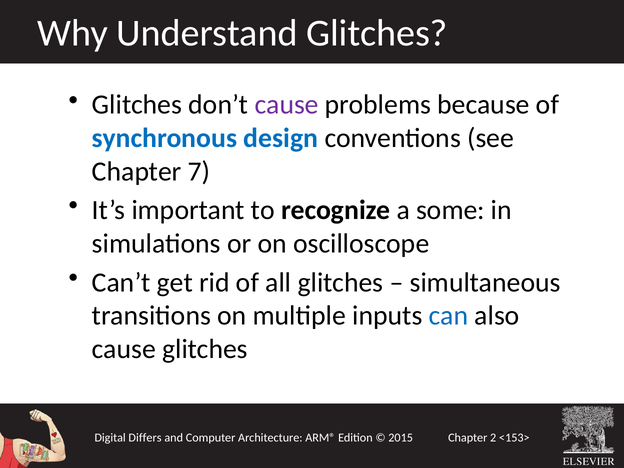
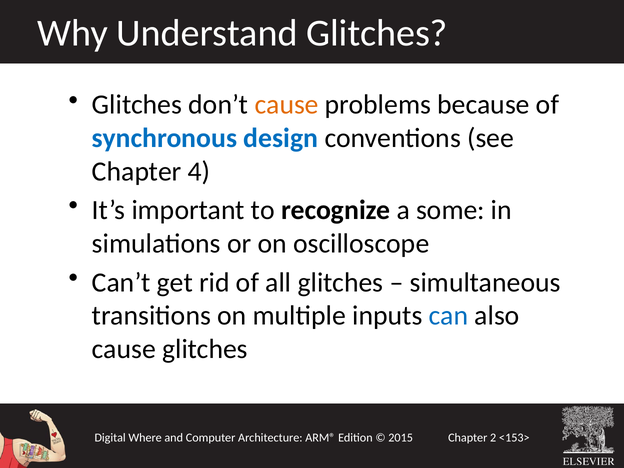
cause colour: purple -> orange (287, 105)
7: 7 -> 4 (199, 171)
Differs: Differs -> Where (145, 438)
